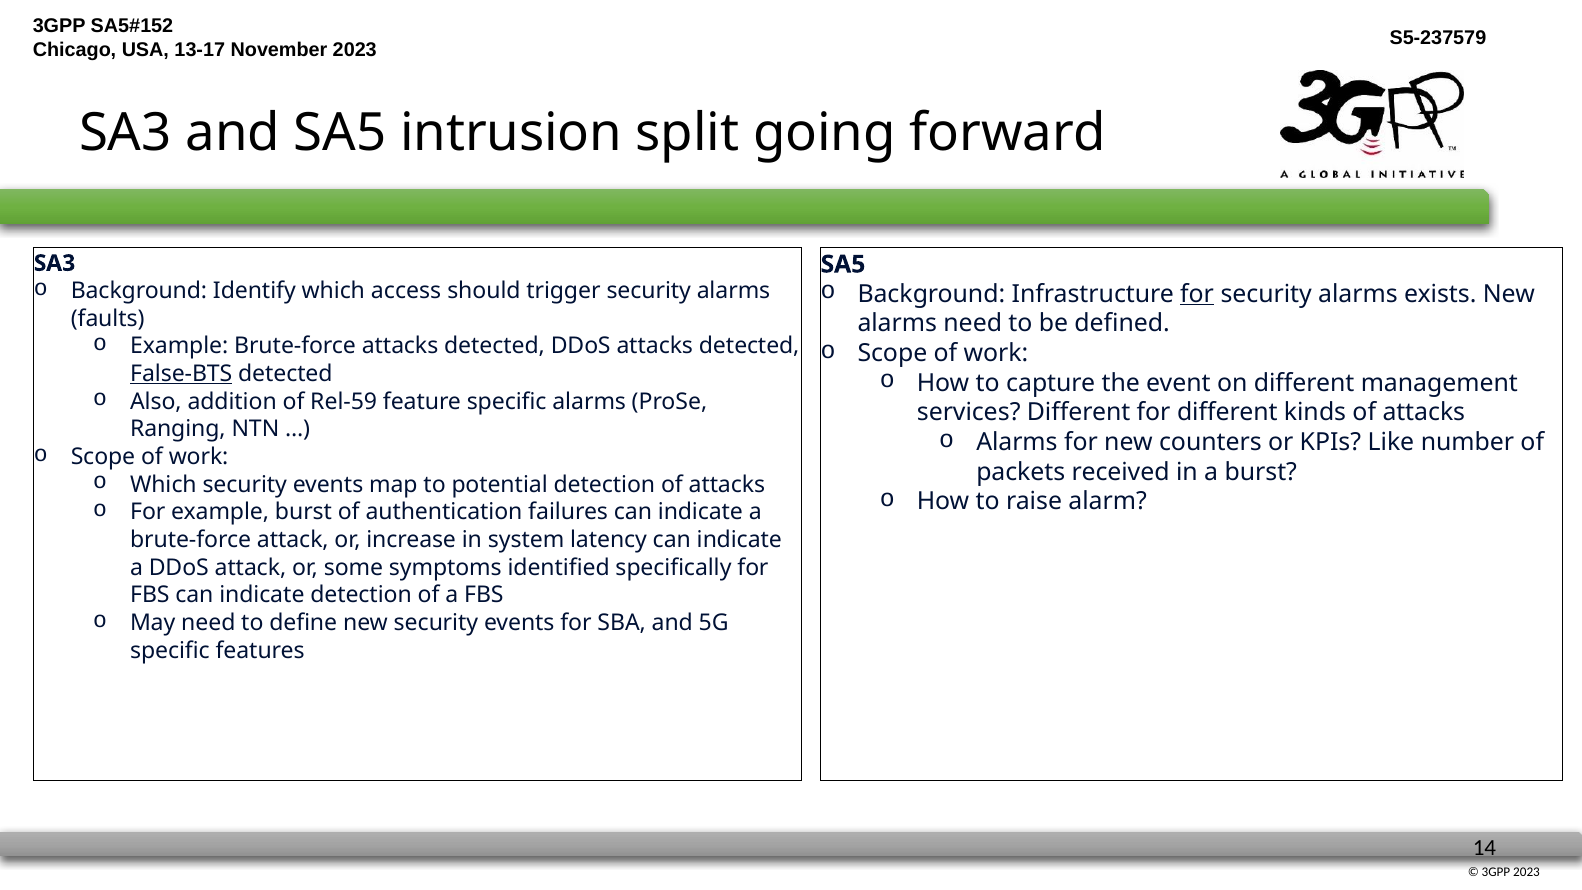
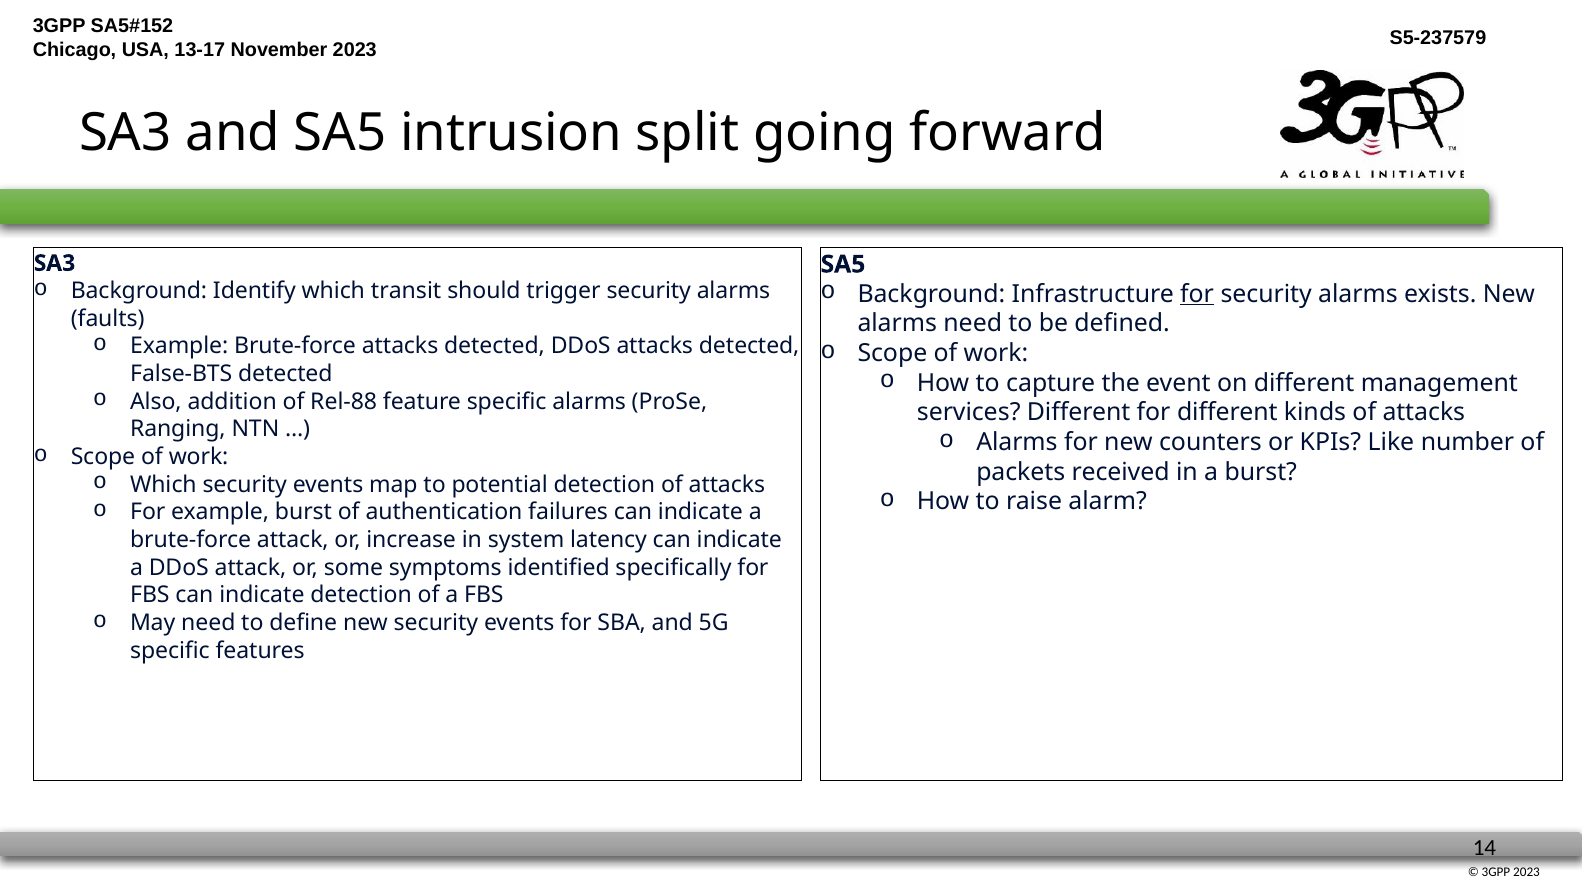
access: access -> transit (406, 291)
False-BTS underline: present -> none (181, 374)
Rel-59: Rel-59 -> Rel-88 (344, 401)
